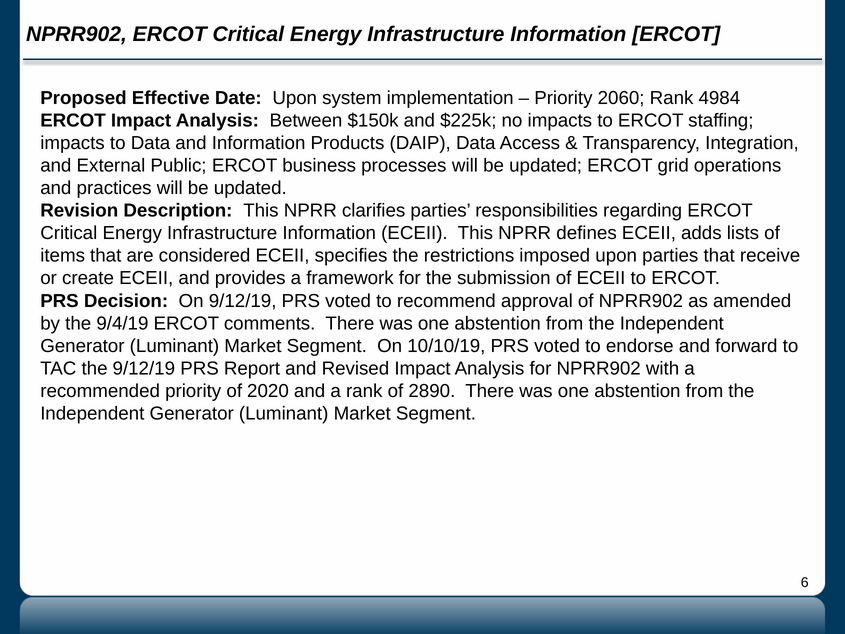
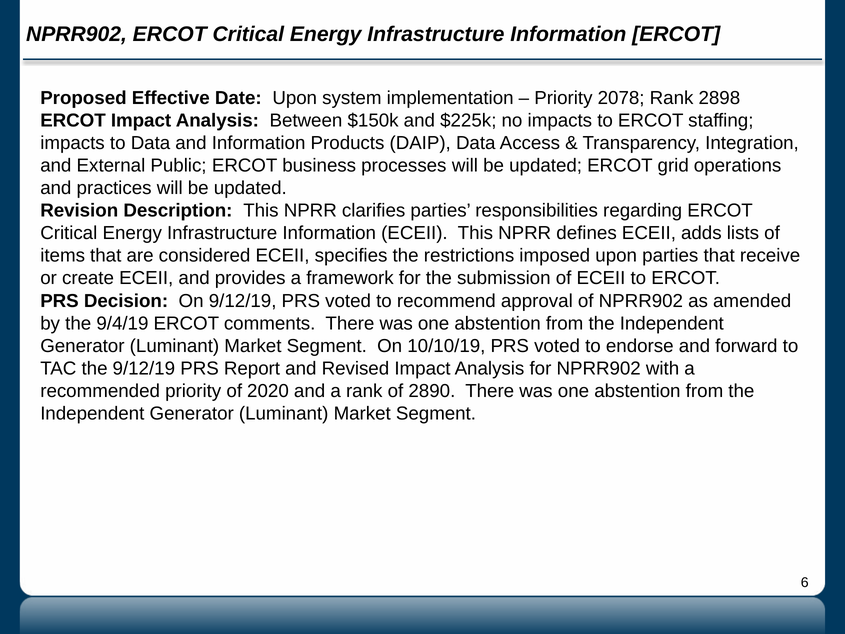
2060: 2060 -> 2078 (621, 98)
4984: 4984 -> 2898 (719, 98)
